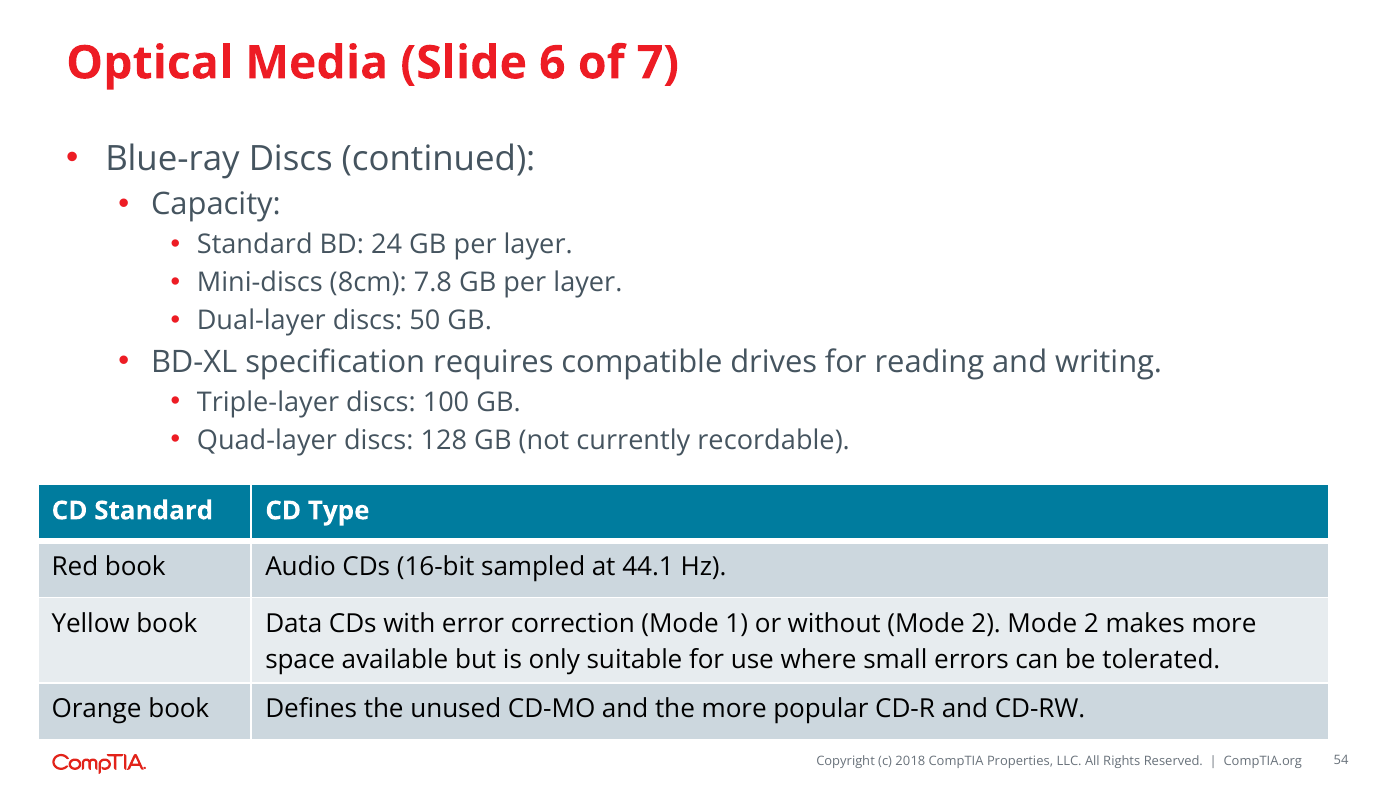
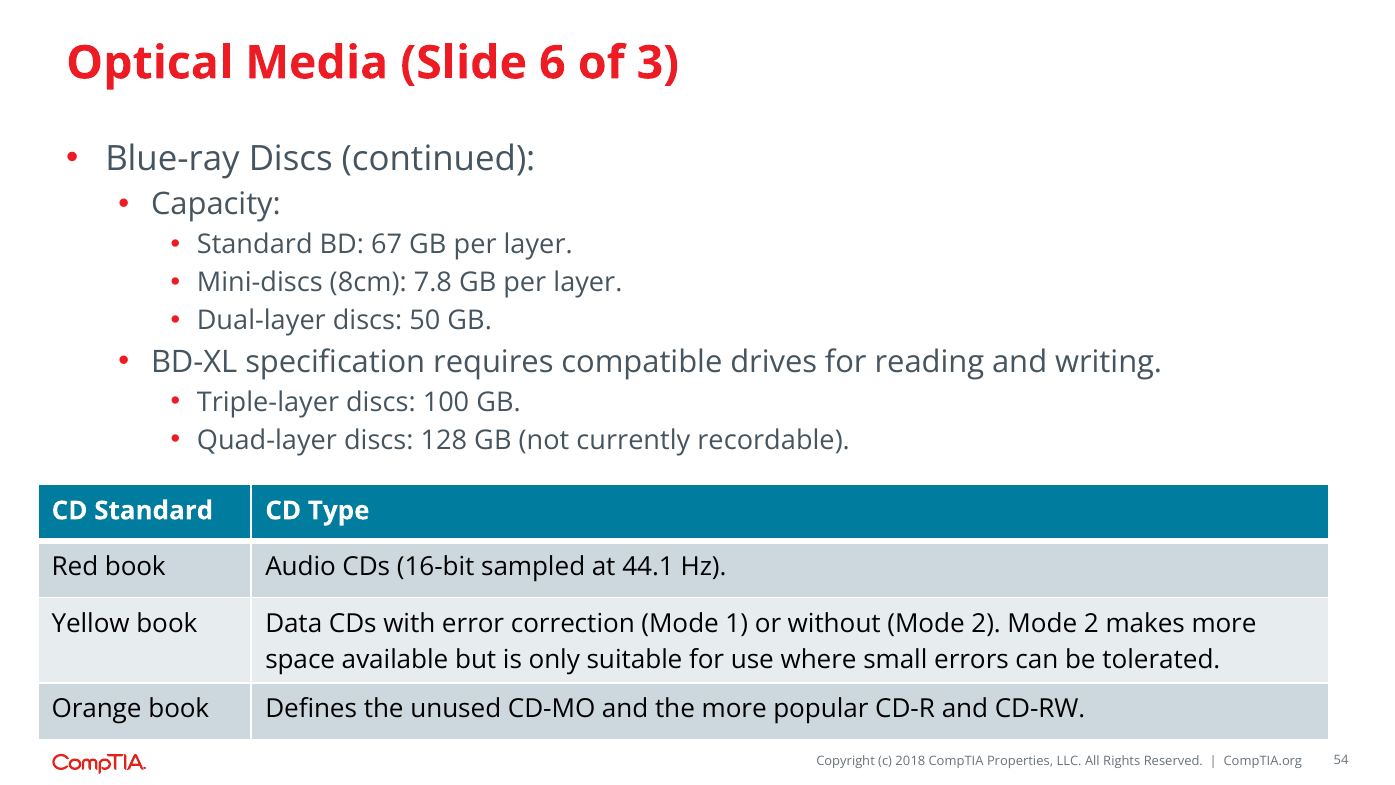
7: 7 -> 3 (658, 63)
24: 24 -> 67 (387, 245)
